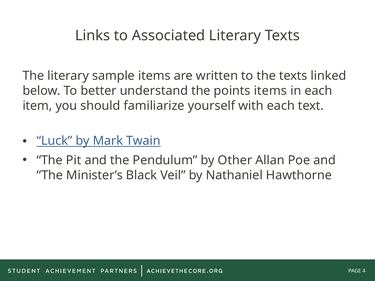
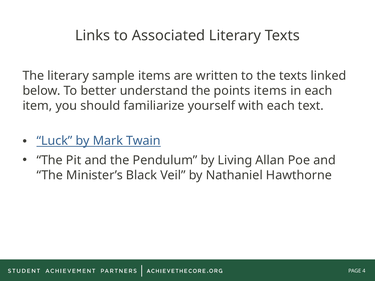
Other: Other -> Living (235, 160)
